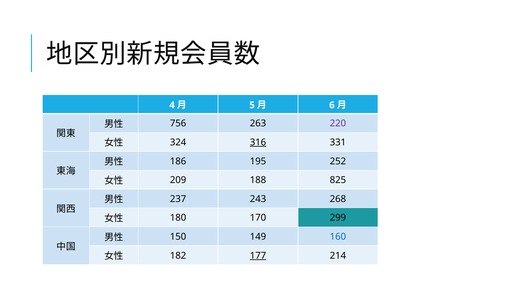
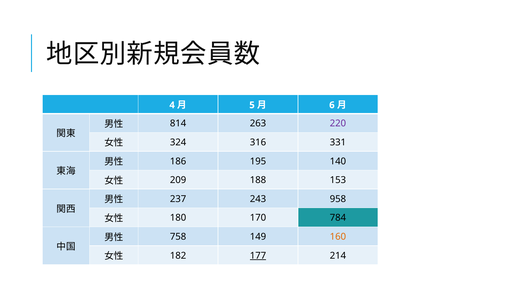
756: 756 -> 814 (178, 124)
316 underline: present -> none (258, 142)
252: 252 -> 140 (338, 161)
825: 825 -> 153 (338, 180)
268: 268 -> 958 (338, 199)
299: 299 -> 784 (338, 218)
150: 150 -> 758 (178, 237)
160 colour: blue -> orange (338, 237)
